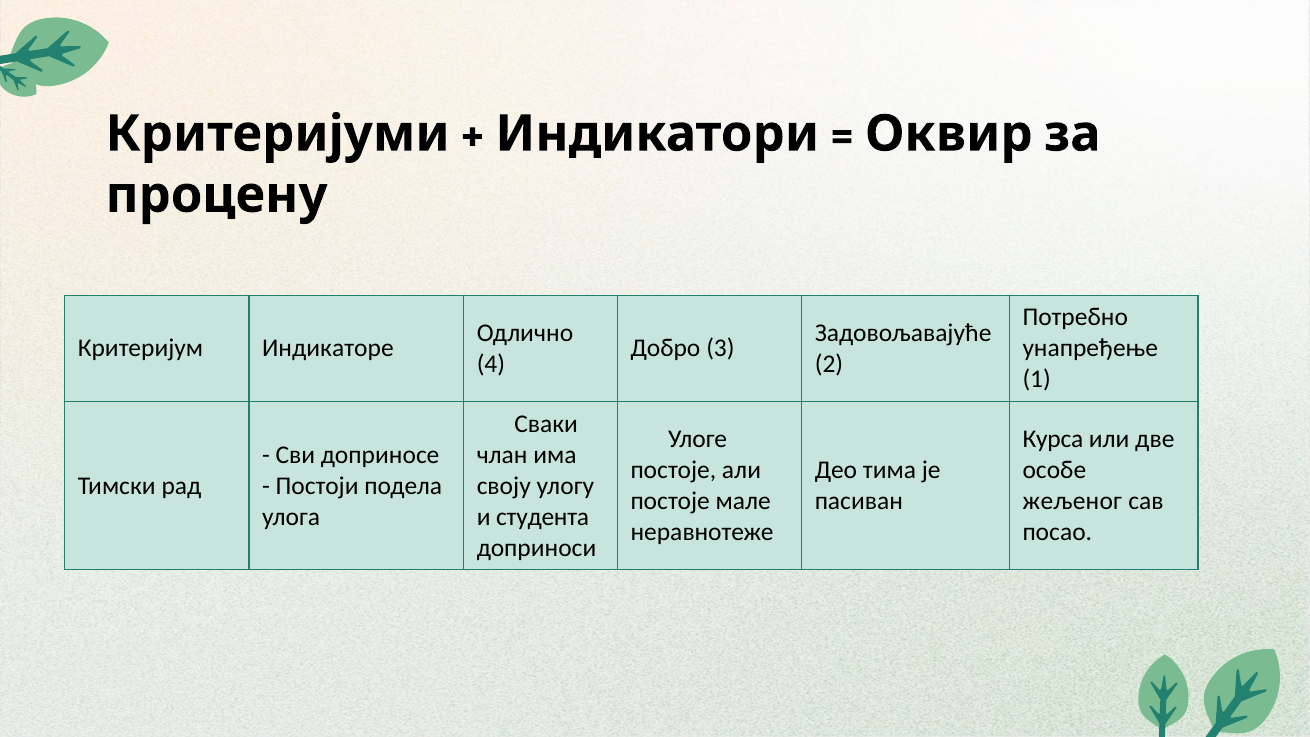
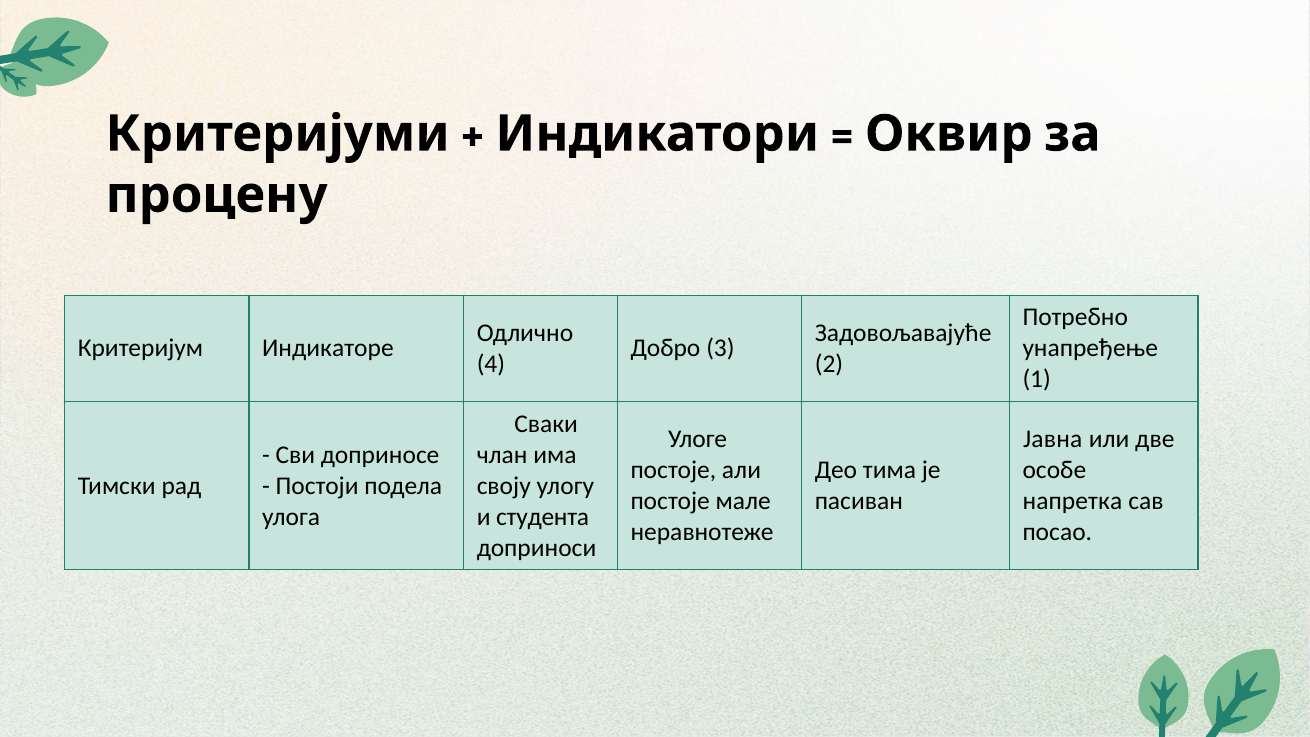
Курса: Курса -> Јавна (1053, 439)
жељеног: жељеног -> напретка (1072, 501)
